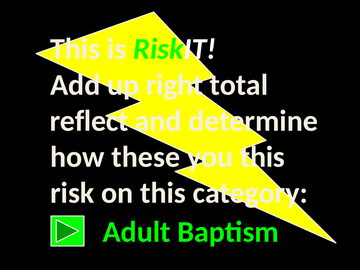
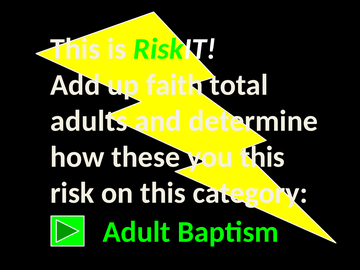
right: right -> faith (175, 85)
reflect: reflect -> adults (89, 121)
